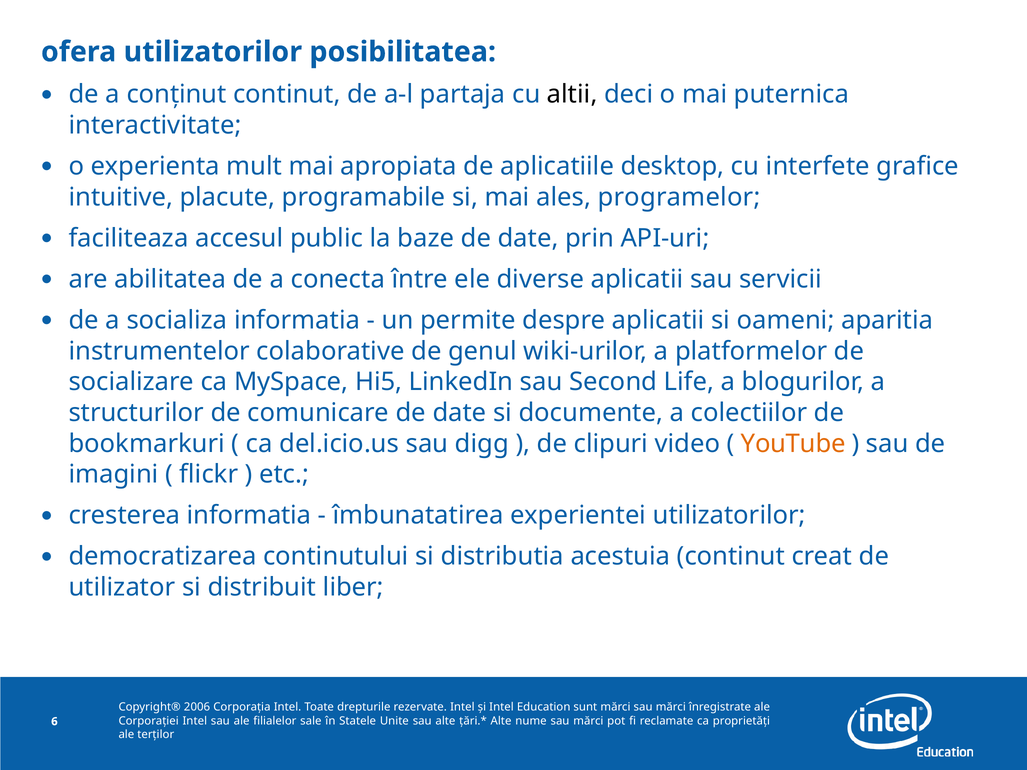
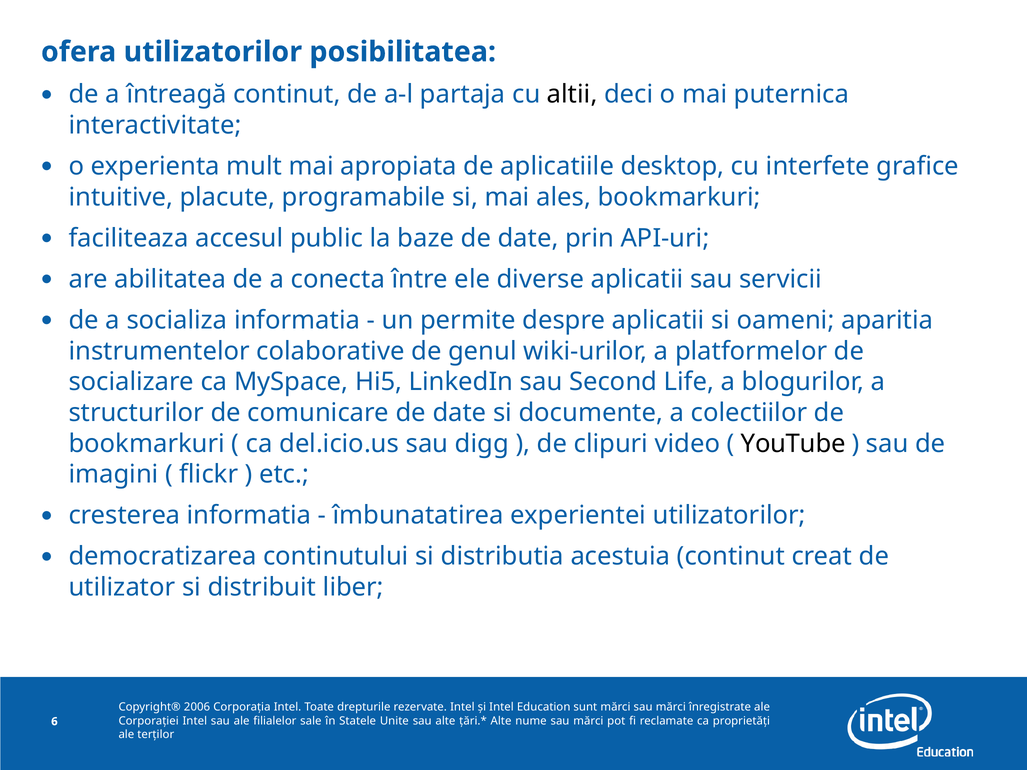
conţinut: conţinut -> întreagă (177, 95)
ales programelor: programelor -> bookmarkuri (679, 197)
YouTube colour: orange -> black (793, 444)
